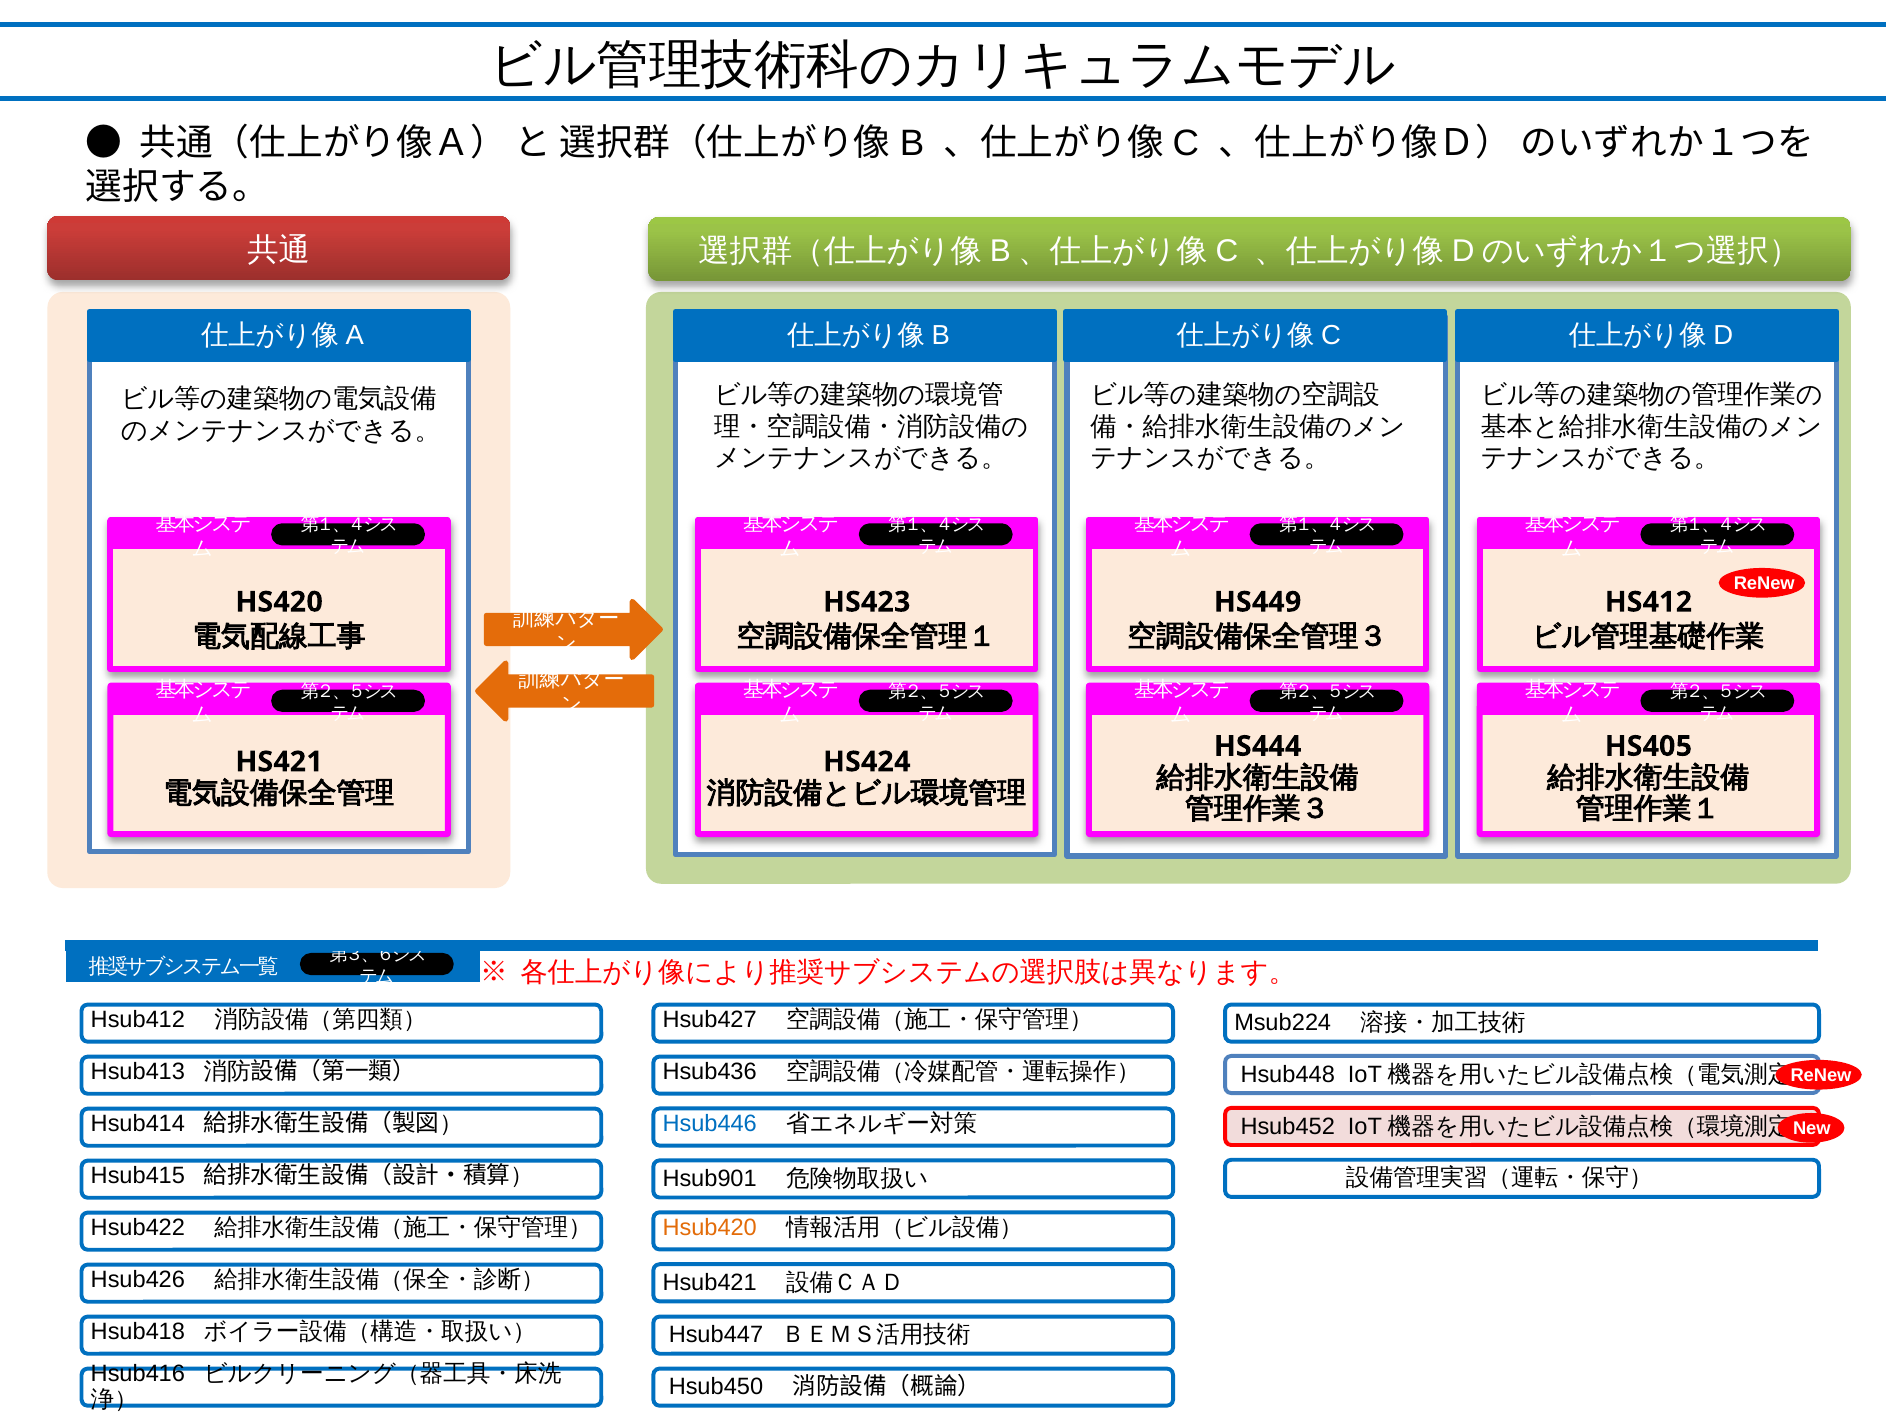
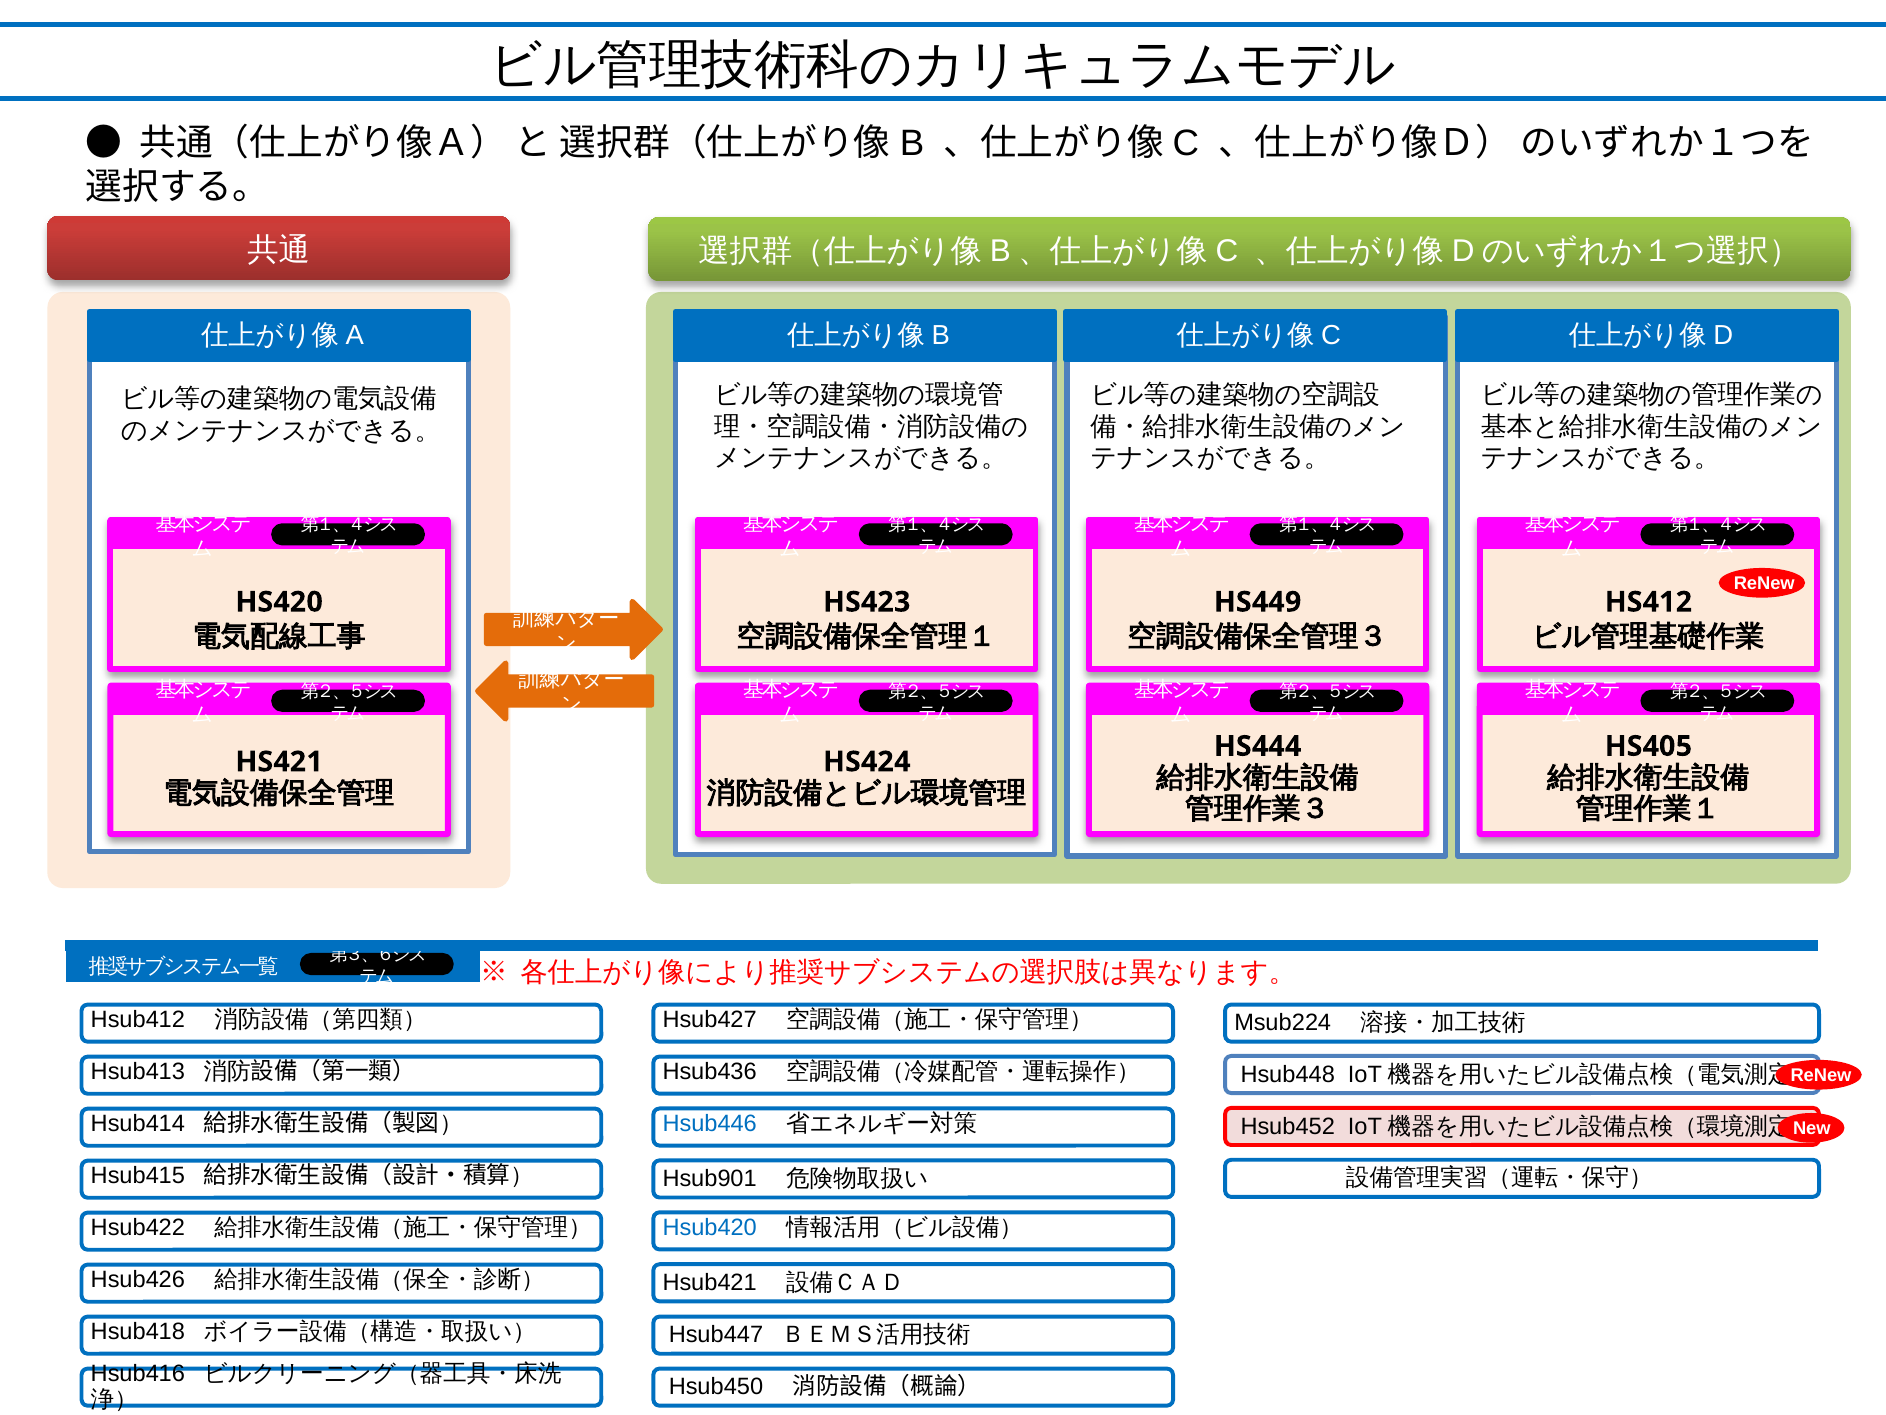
Hsub420 colour: orange -> blue (710, 1227)
